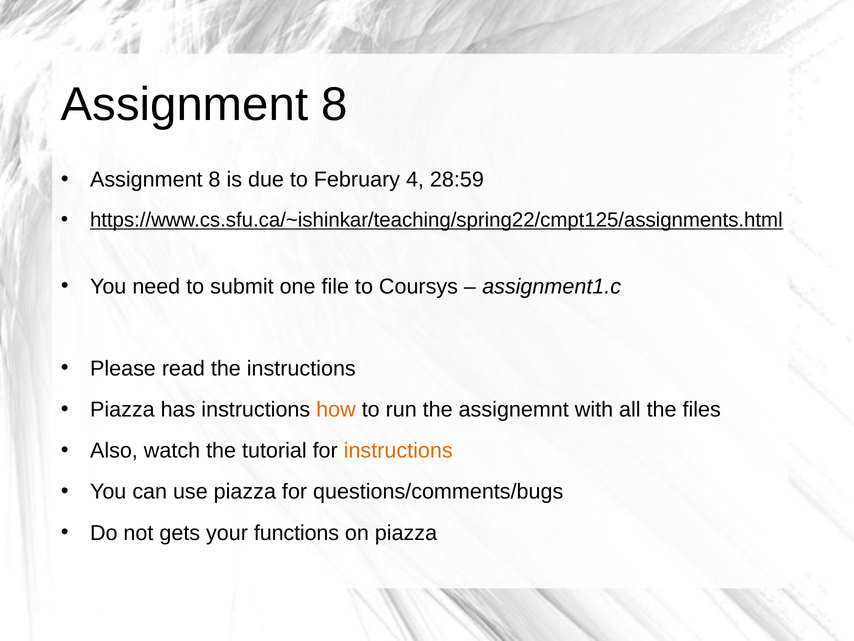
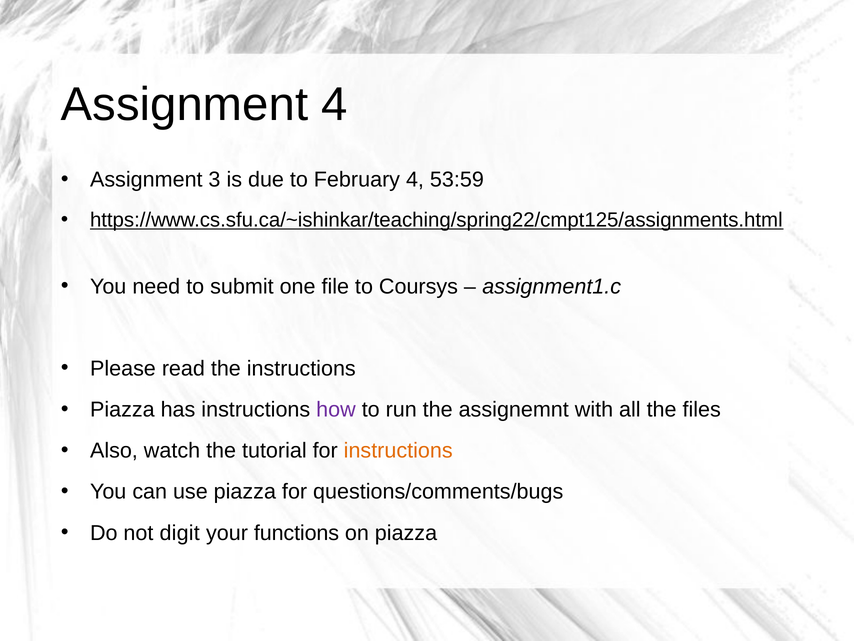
8: 8 -> 4 (334, 105)
8: 8 -> 3 (214, 180)
28:59: 28:59 -> 53:59 (457, 180)
how colour: orange -> purple (336, 409)
gets: gets -> digit (180, 532)
